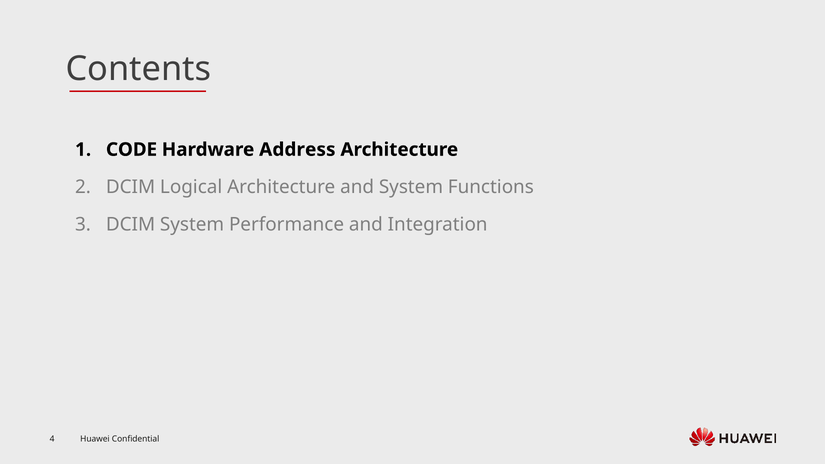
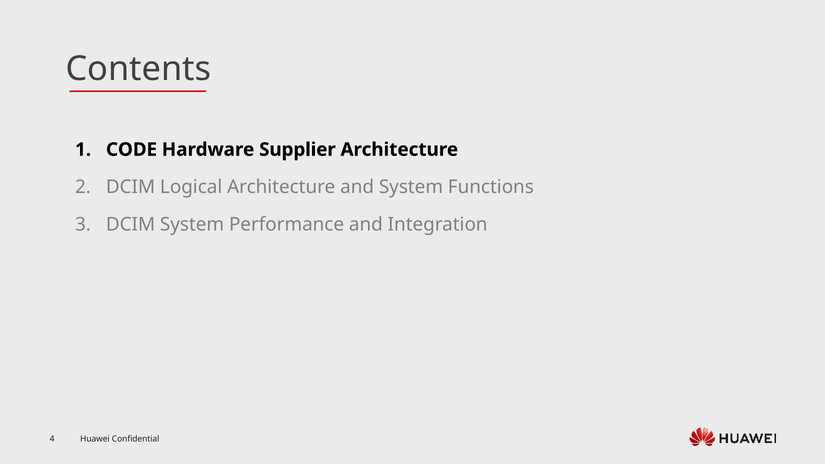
Address: Address -> Supplier (297, 150)
